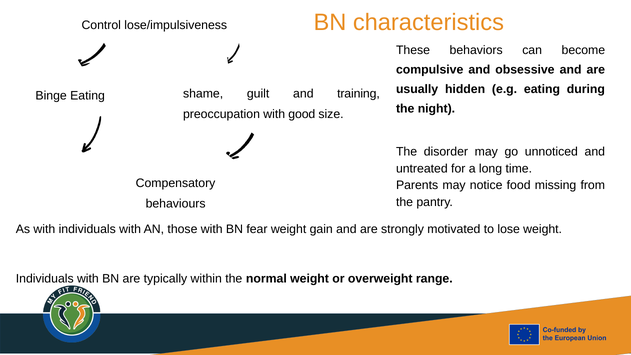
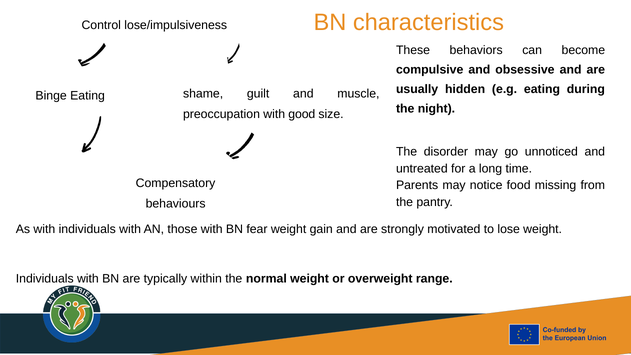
training: training -> muscle (358, 94)
